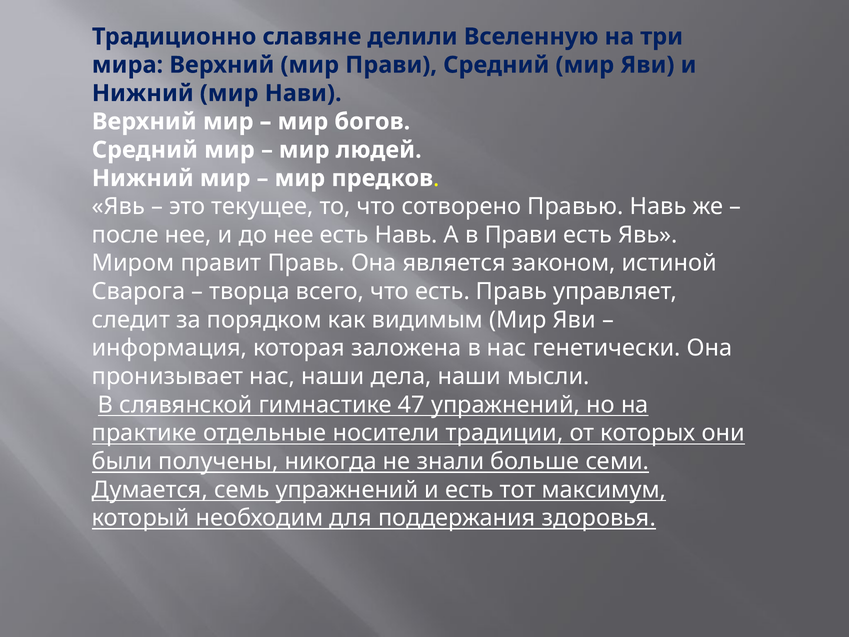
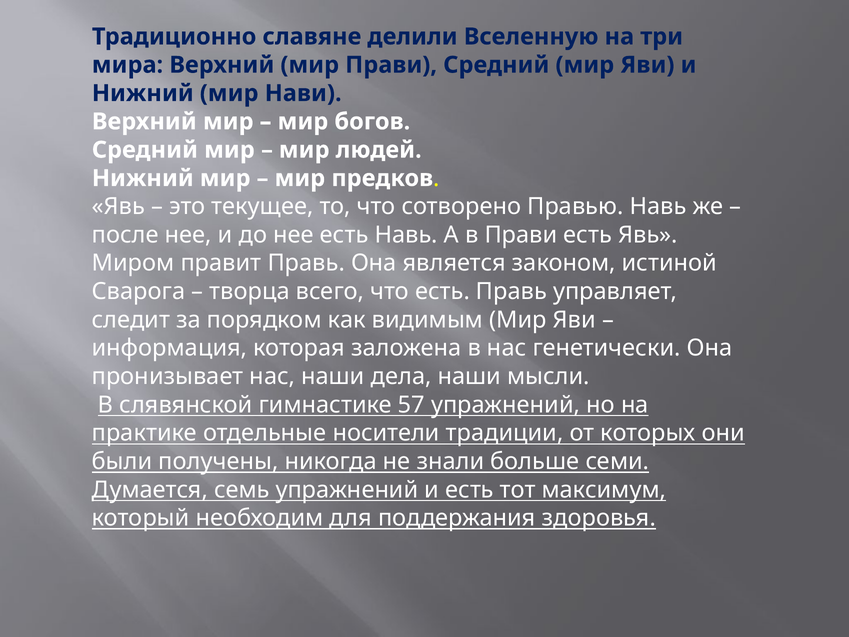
47: 47 -> 57 (411, 405)
